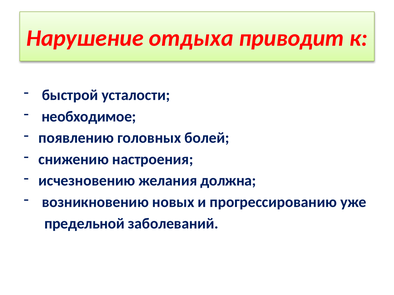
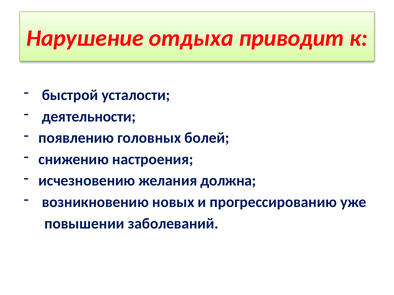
необходимое: необходимое -> деятельности (89, 117)
предельной: предельной -> повышении (84, 224)
